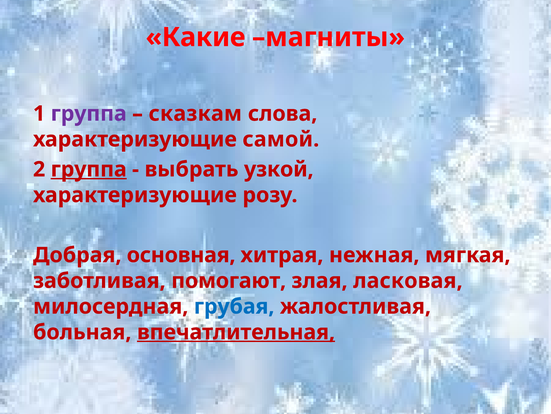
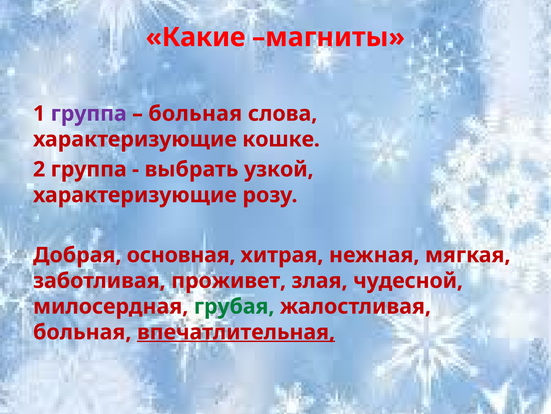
сказкам: сказкам -> больная (195, 113)
самой: самой -> кошке (281, 139)
группа underline: present -> none (89, 169)
помогают: помогают -> проживет (229, 280)
ласковая: ласковая -> чудесной (408, 280)
грубая colour: blue -> green (234, 306)
